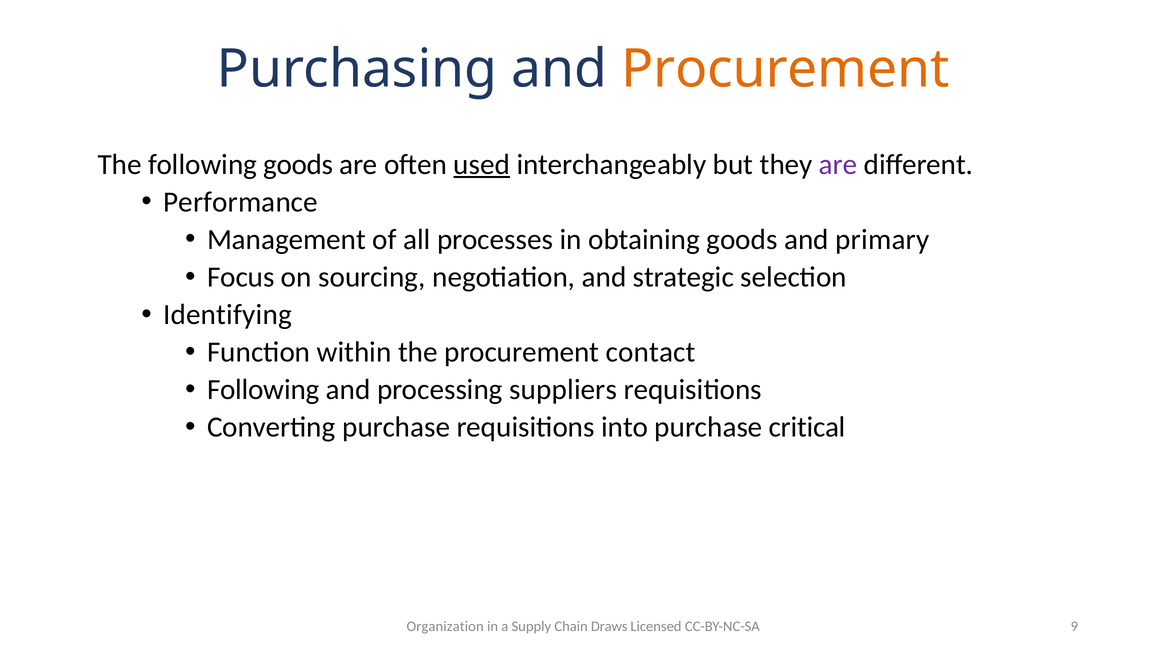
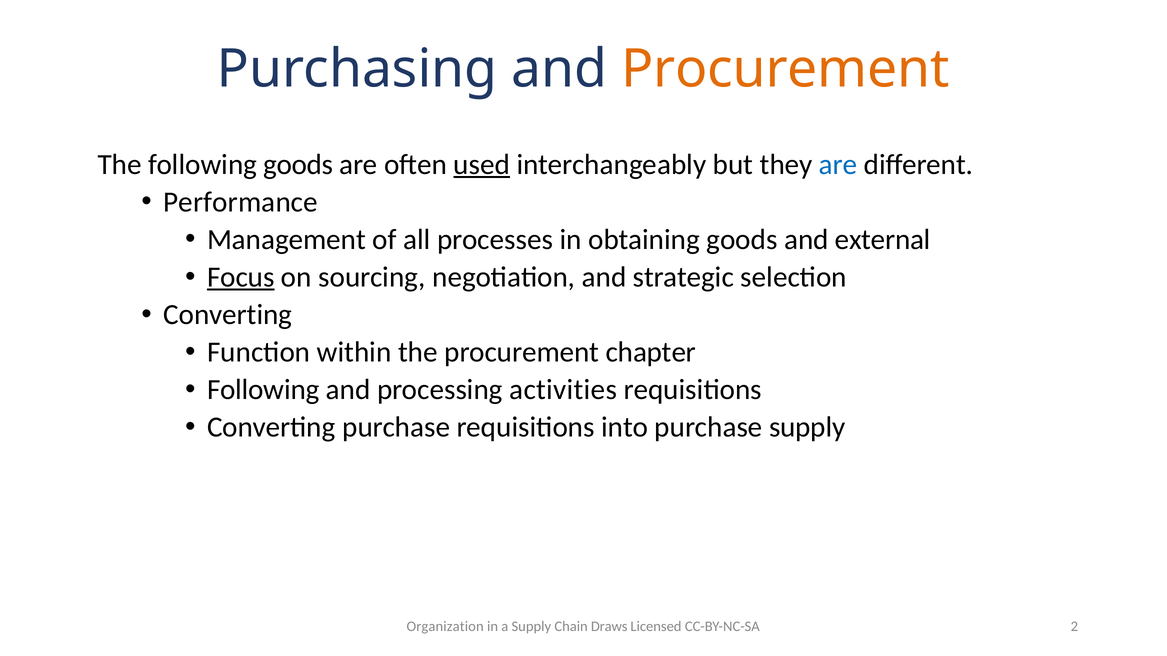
are colour: purple -> blue (838, 165)
primary: primary -> external (883, 240)
Focus underline: none -> present (241, 277)
Identifying: Identifying -> Converting (228, 315)
contact: contact -> chapter (651, 352)
suppliers: suppliers -> activities (563, 390)
purchase critical: critical -> supply (807, 427)
9: 9 -> 2 (1074, 627)
